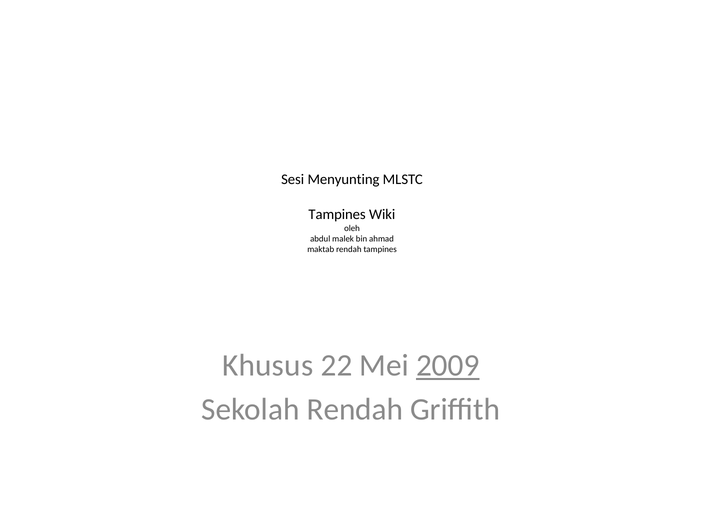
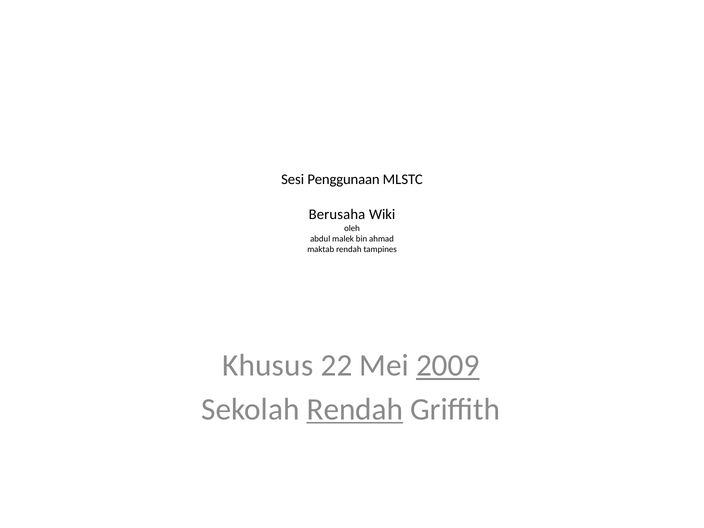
Menyunting: Menyunting -> Penggunaan (344, 179)
Tampines: Tampines -> Berusaha (337, 215)
Rendah underline: none -> present (355, 409)
